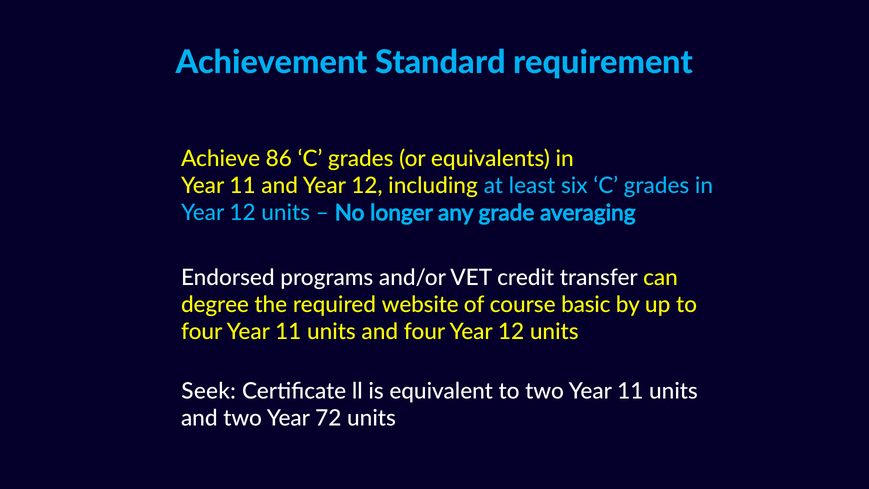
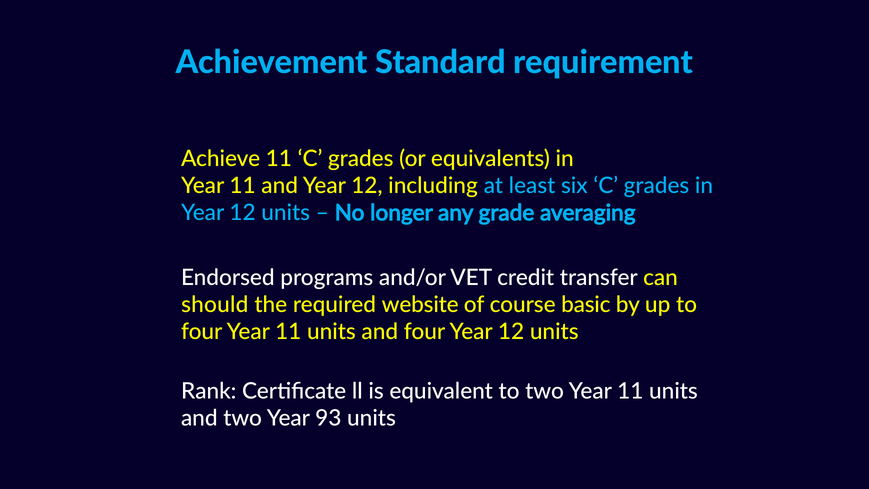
Achieve 86: 86 -> 11 (279, 158)
degree: degree -> should (215, 305)
Seek: Seek -> Rank (209, 391)
72: 72 -> 93 (328, 418)
